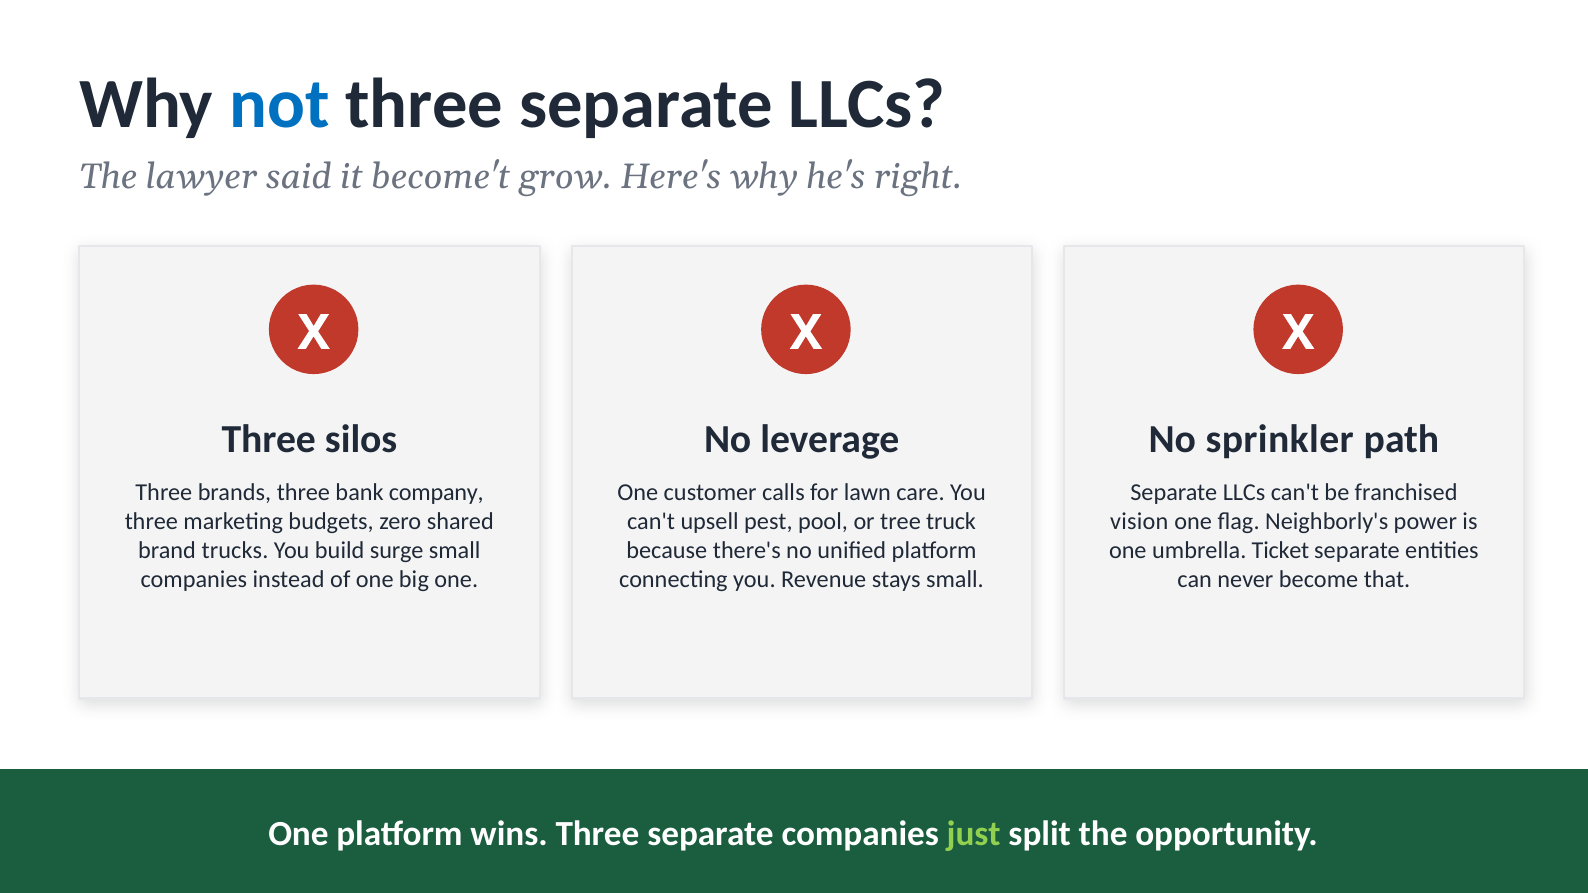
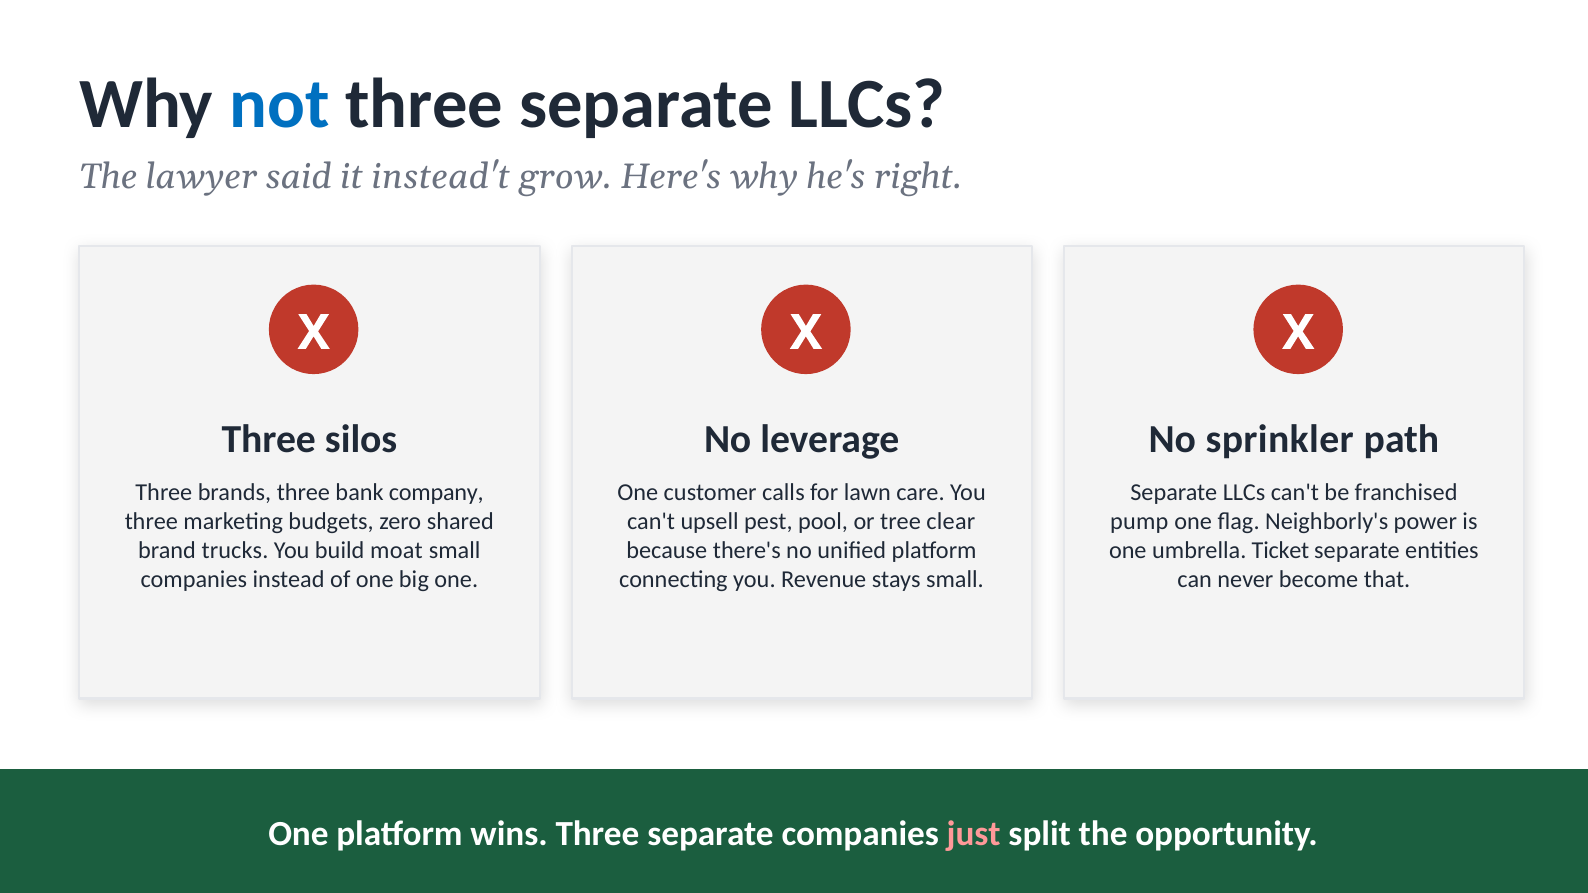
become't: become't -> instead't (441, 177)
truck: truck -> clear (951, 522)
vision: vision -> pump (1139, 522)
surge: surge -> moat (396, 551)
just colour: light green -> pink (974, 835)
